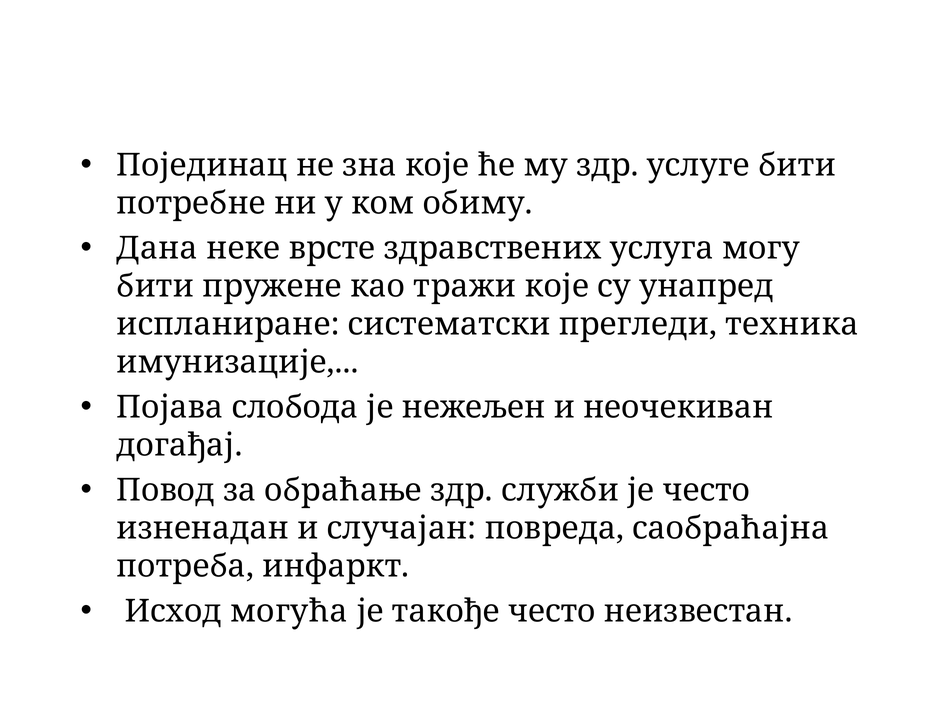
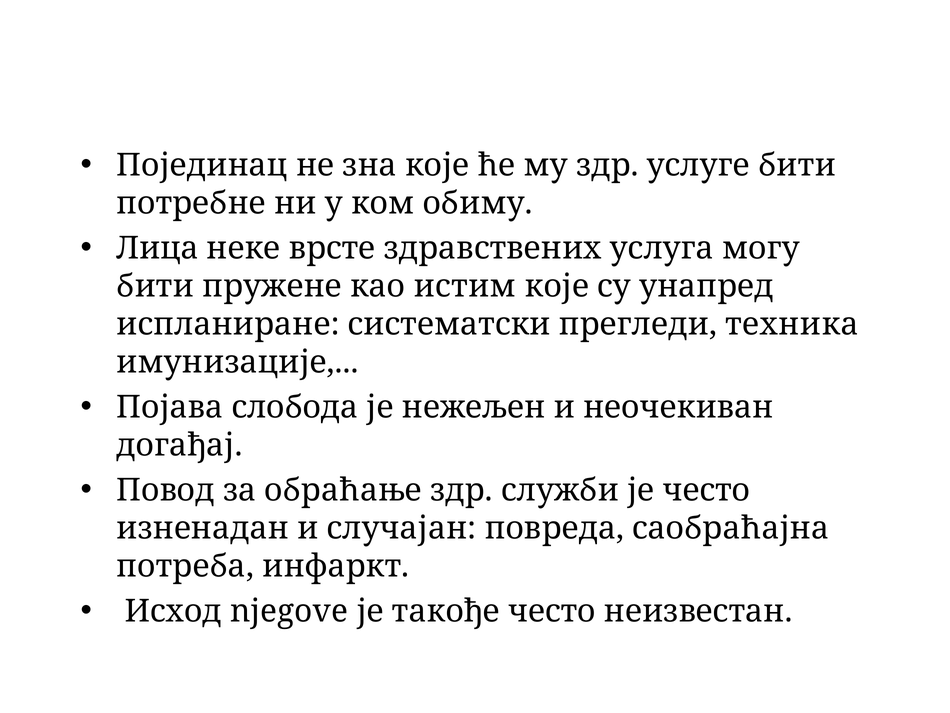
Дана: Дана -> Лица (157, 248)
тражи: тражи -> истим (465, 286)
могућа: могућа -> njegove (289, 611)
